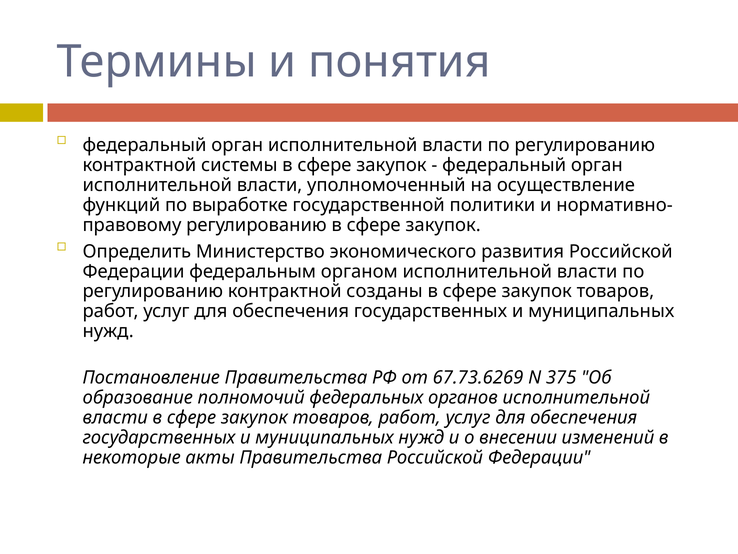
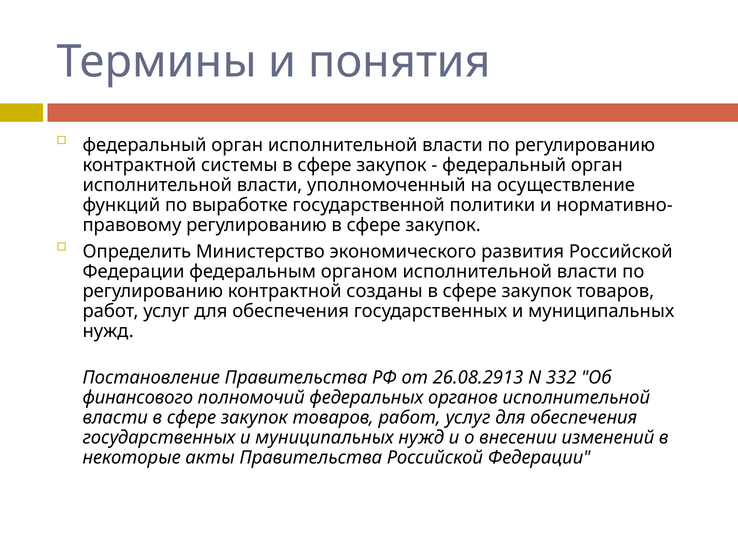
67.73.6269: 67.73.6269 -> 26.08.2913 (478, 377)
375: 375 -> 332 (561, 377)
образование: образование -> финансового (138, 397)
